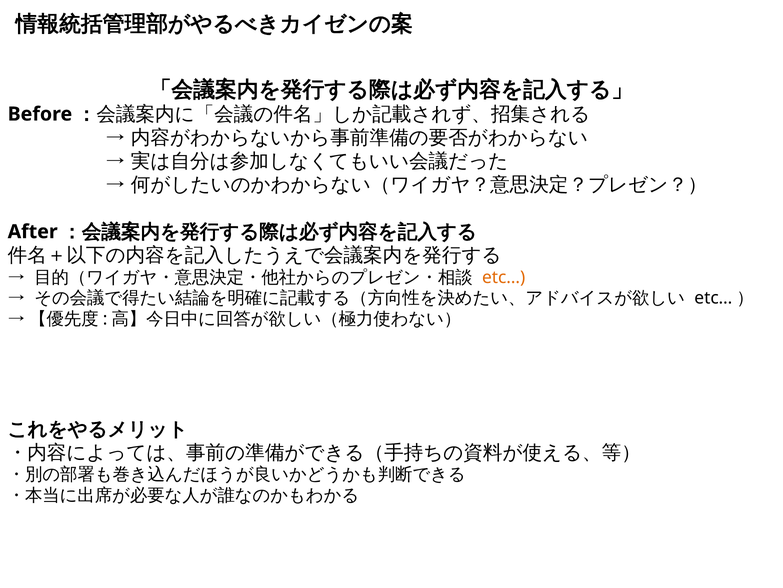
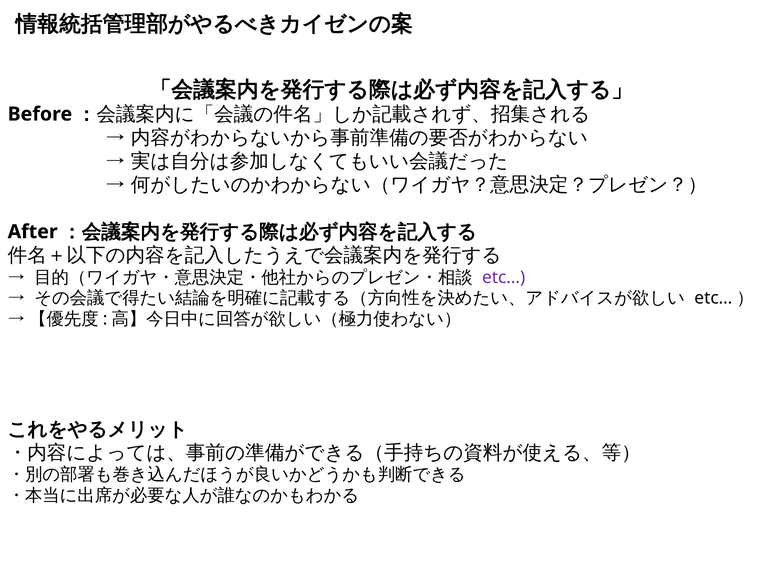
etc… colour: orange -> purple (504, 277)
